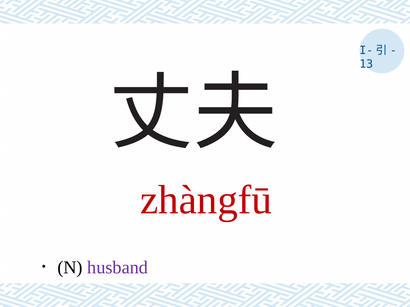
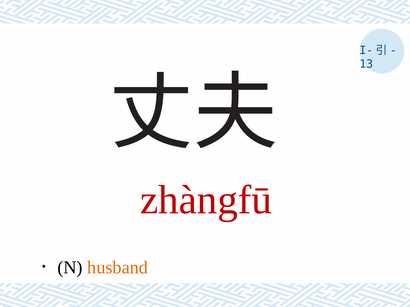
husband colour: purple -> orange (118, 268)
